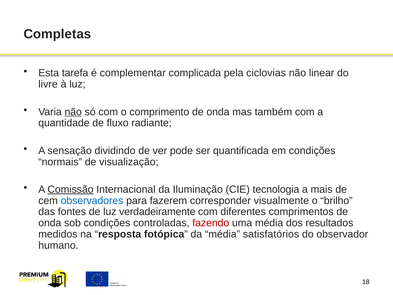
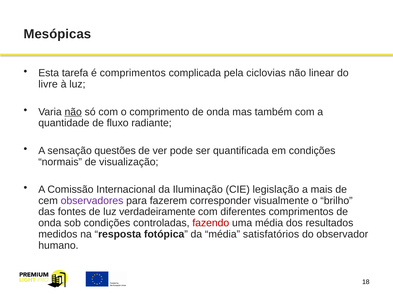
Completas: Completas -> Mesópicas (57, 34)
é complementar: complementar -> comprimentos (133, 73)
dividindo: dividindo -> questões (115, 150)
Comissão underline: present -> none (70, 189)
tecnologia: tecnologia -> legislação (276, 189)
observadores colour: blue -> purple (92, 200)
